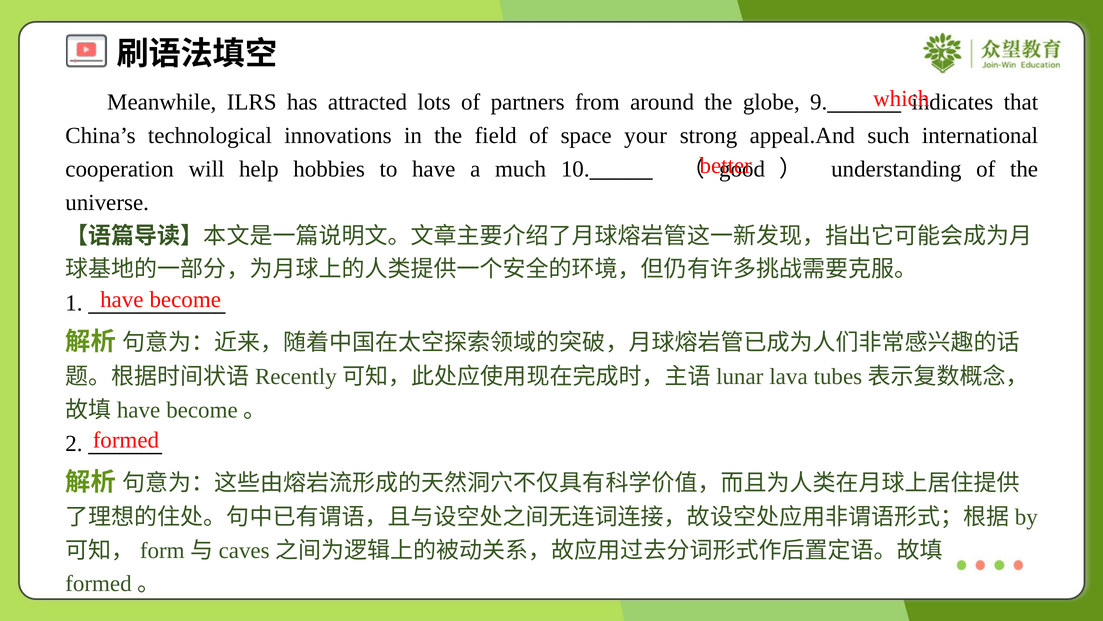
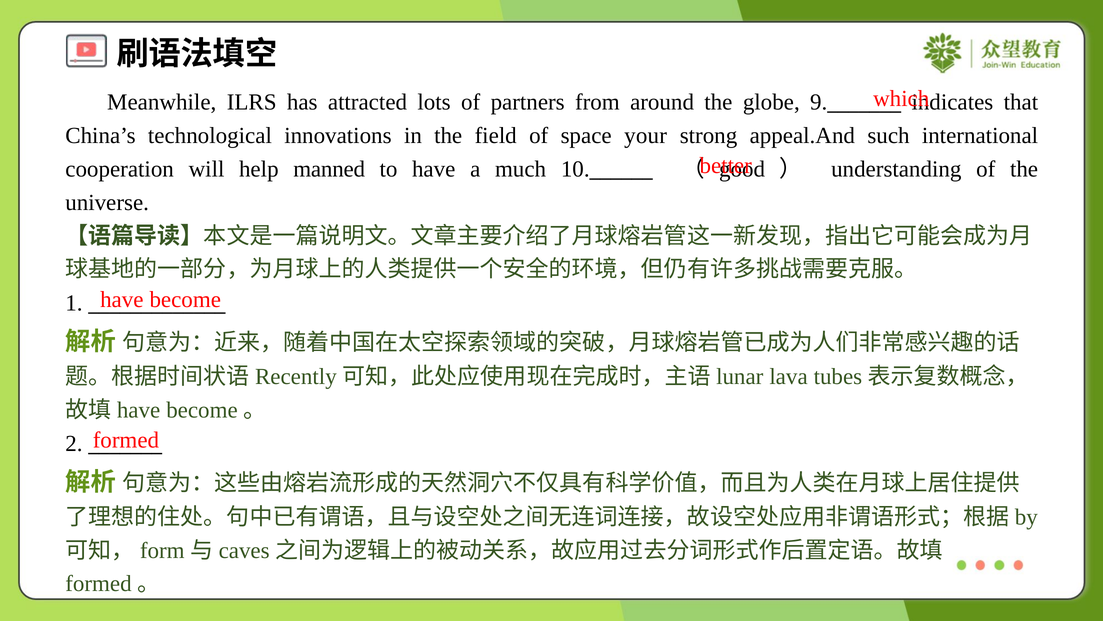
hobbies: hobbies -> manned (329, 169)
